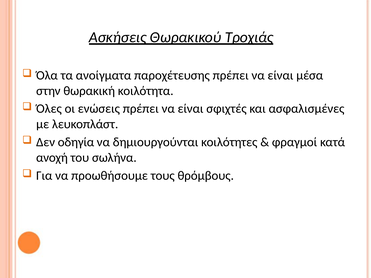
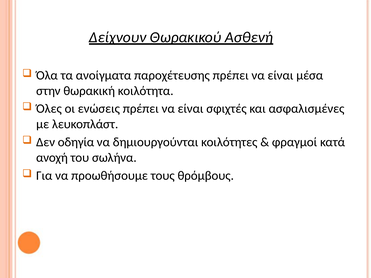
Ασκήσεις: Ασκήσεις -> Δείχνουν (118, 37)
Τροχιάς: Τροχιάς -> Ασθενή (249, 37)
